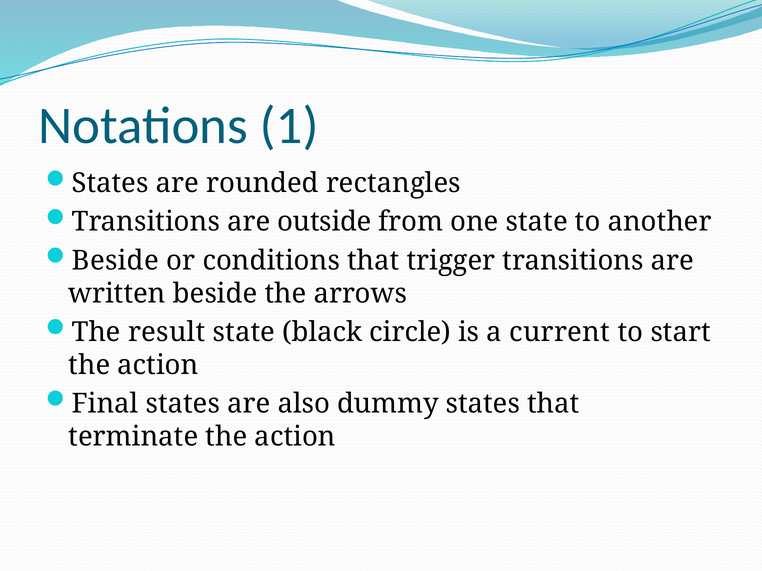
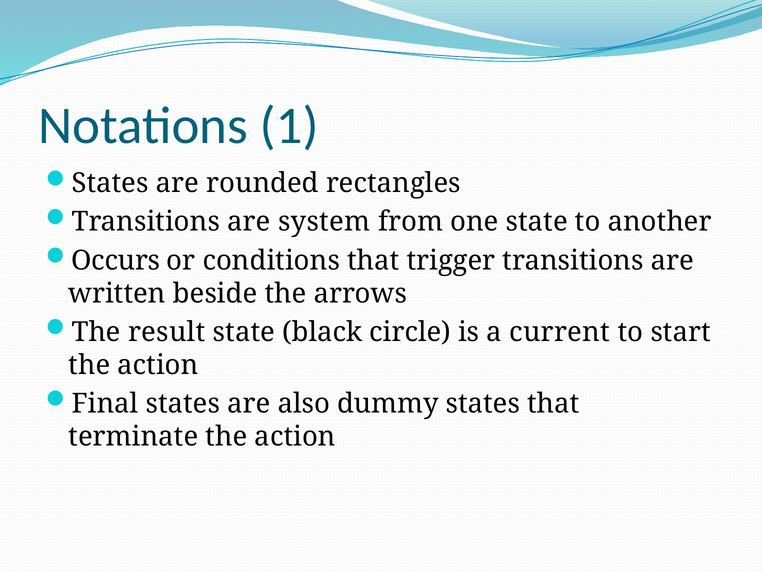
outside: outside -> system (324, 222)
Beside: Beside -> Occurs (116, 261)
